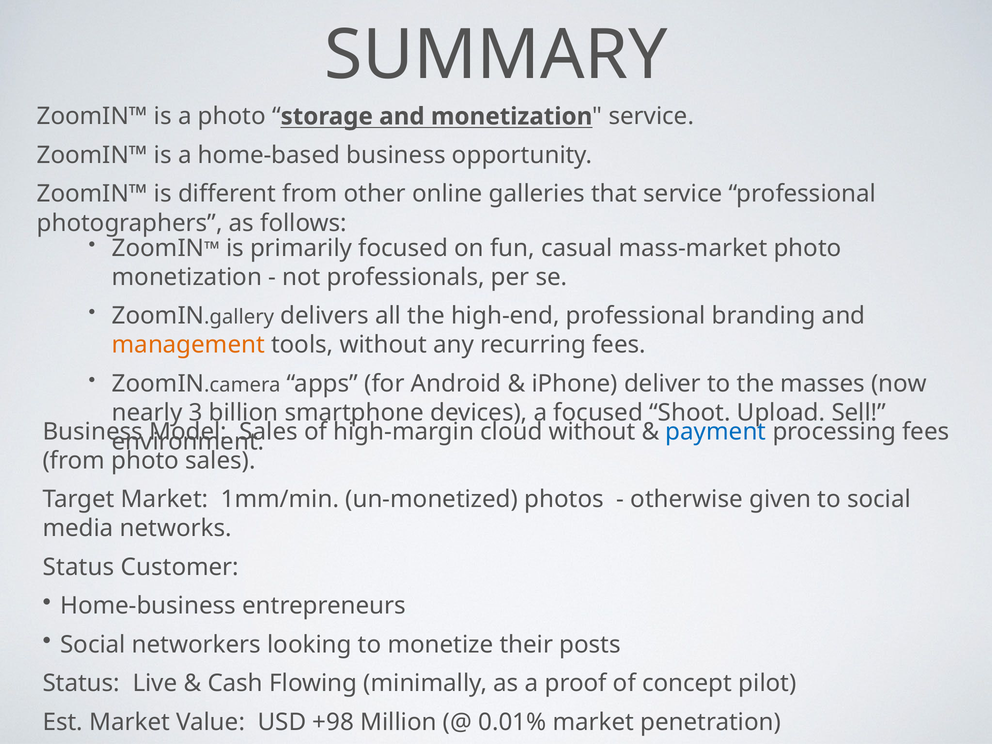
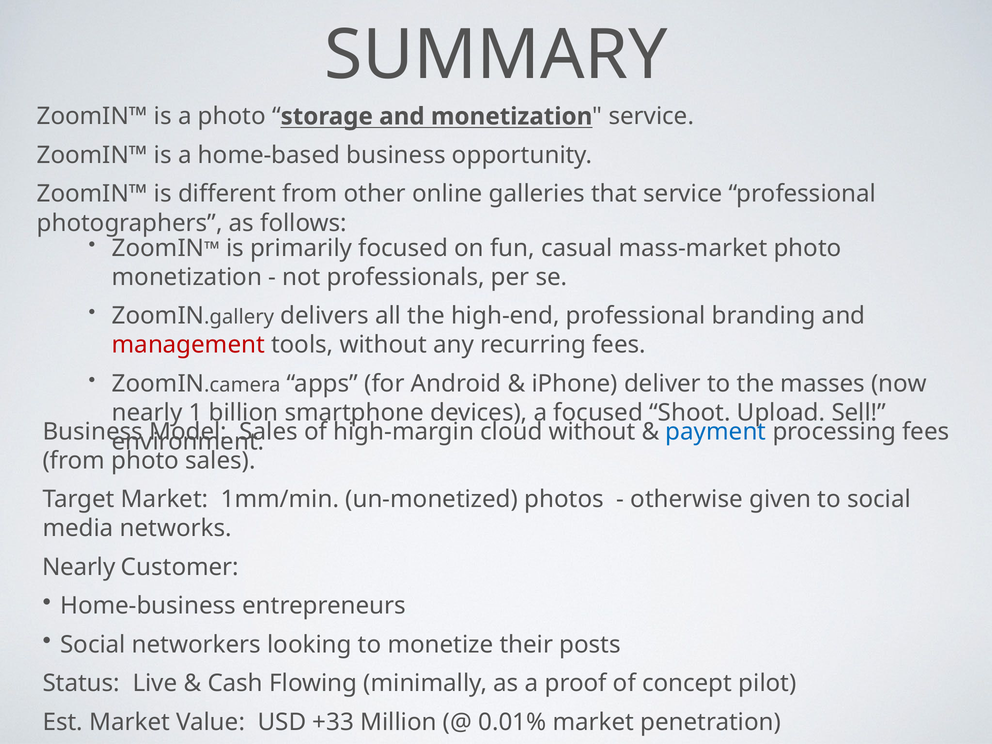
management colour: orange -> red (188, 345)
3: 3 -> 1 (196, 413)
Status: Status -> Nearly (79, 567)
+98: +98 -> +33 (333, 722)
